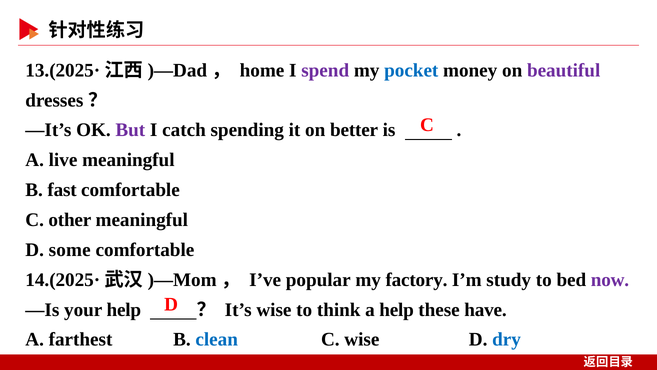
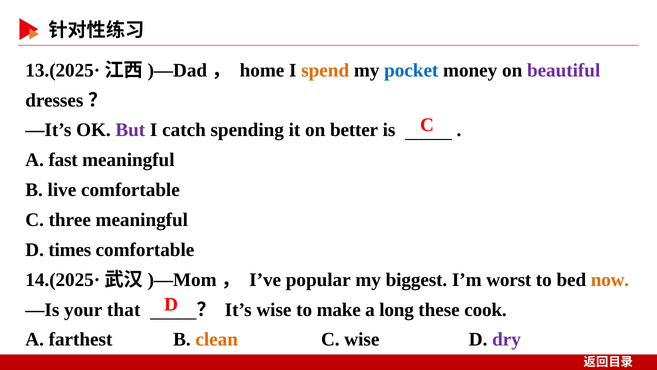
spend colour: purple -> orange (325, 70)
live: live -> fast (63, 160)
fast: fast -> live (62, 190)
other: other -> three (70, 220)
some: some -> times (70, 250)
factory: factory -> biggest (416, 279)
study: study -> worst (509, 279)
now colour: purple -> orange (610, 279)
your help: help -> that (124, 309)
think: think -> make (339, 309)
a help: help -> long (397, 309)
have: have -> cook (486, 309)
clean colour: blue -> orange (217, 339)
dry colour: blue -> purple (507, 339)
